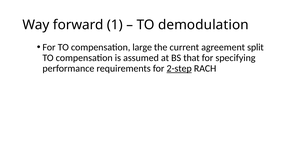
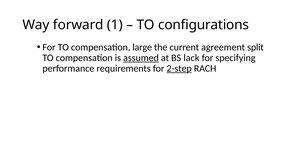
demodulation: demodulation -> configurations (204, 25)
assumed underline: none -> present (141, 58)
that: that -> lack (191, 58)
